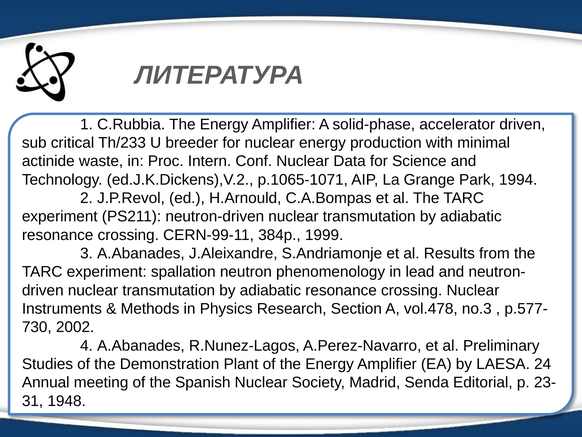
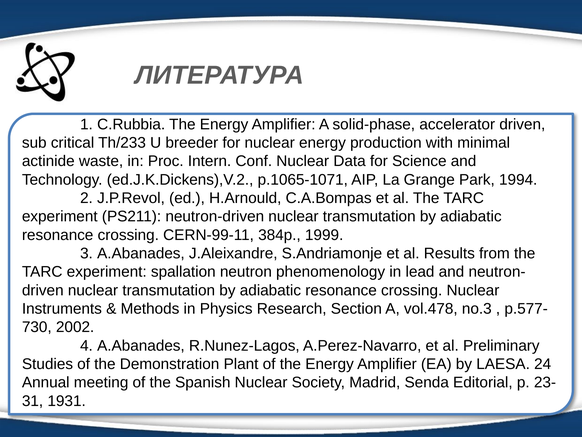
1948: 1948 -> 1931 (67, 401)
